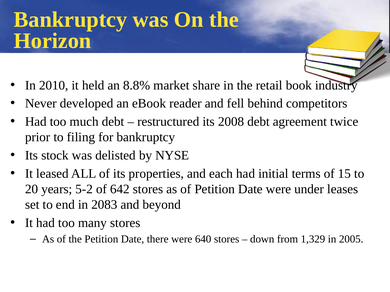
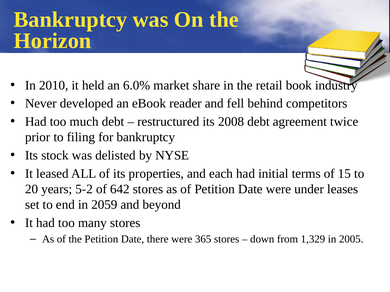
8.8%: 8.8% -> 6.0% (137, 85)
2083: 2083 -> 2059 (104, 205)
640: 640 -> 365 (203, 240)
